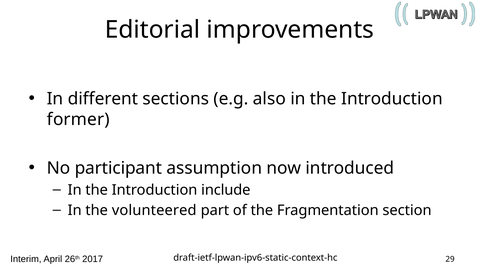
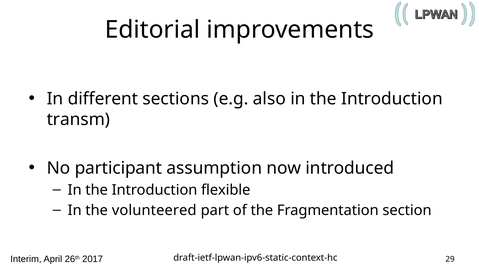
former: former -> transm (78, 120)
include: include -> flexible (226, 190)
